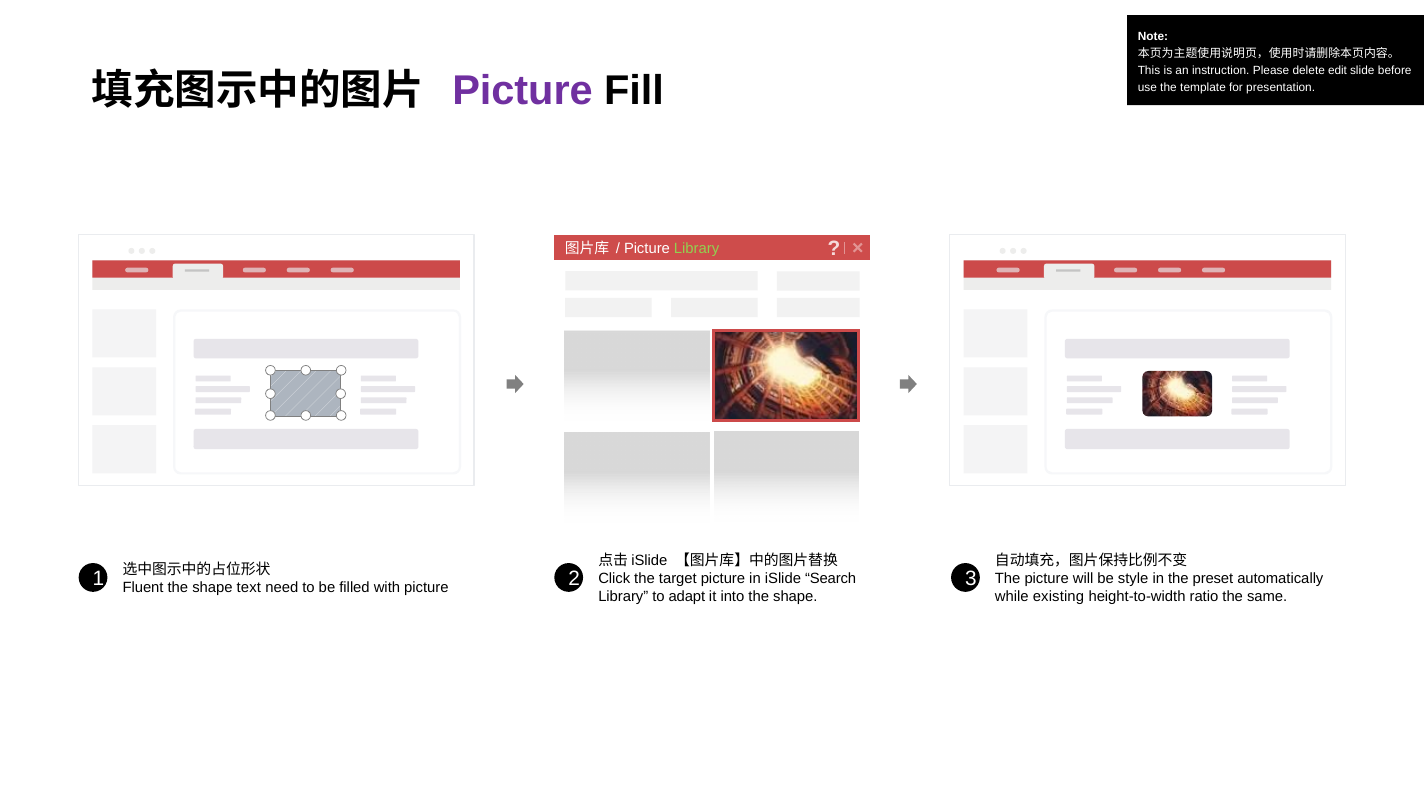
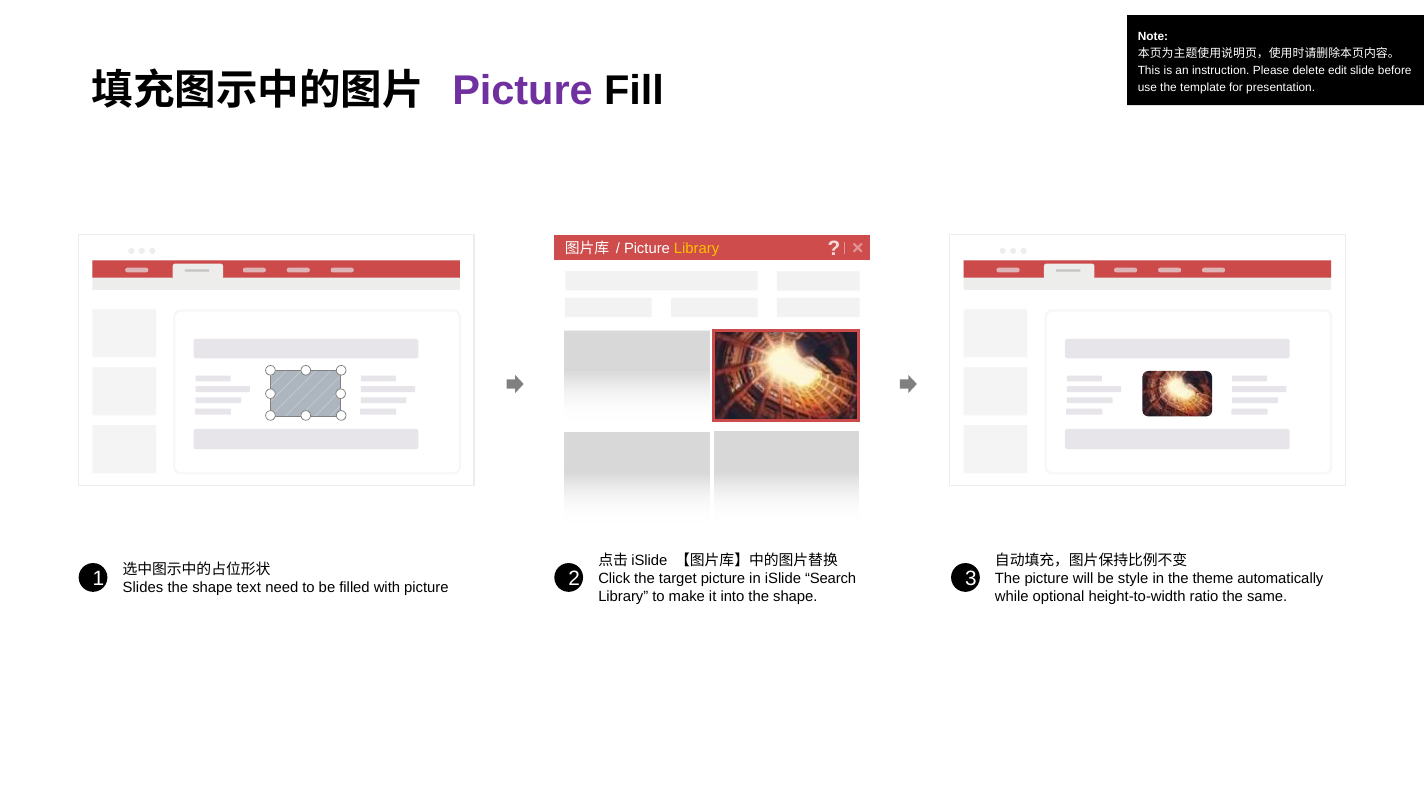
Library colour: light green -> yellow (697, 249)
preset: preset -> theme (1213, 579)
Fluent: Fluent -> Slides (143, 587)
adapt: adapt -> make (687, 596)
existing: existing -> optional (1059, 596)
